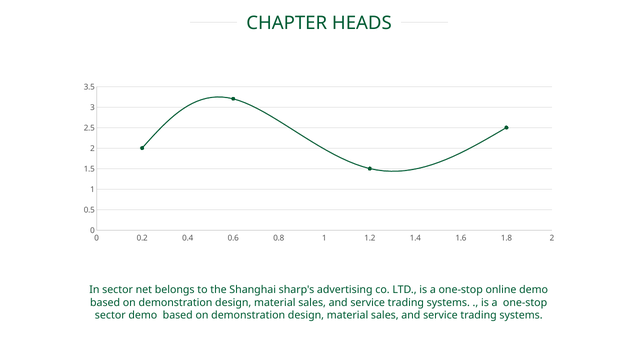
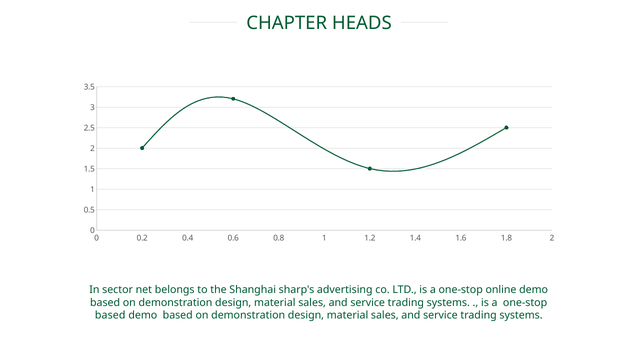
sector: sector -> based (110, 315)
